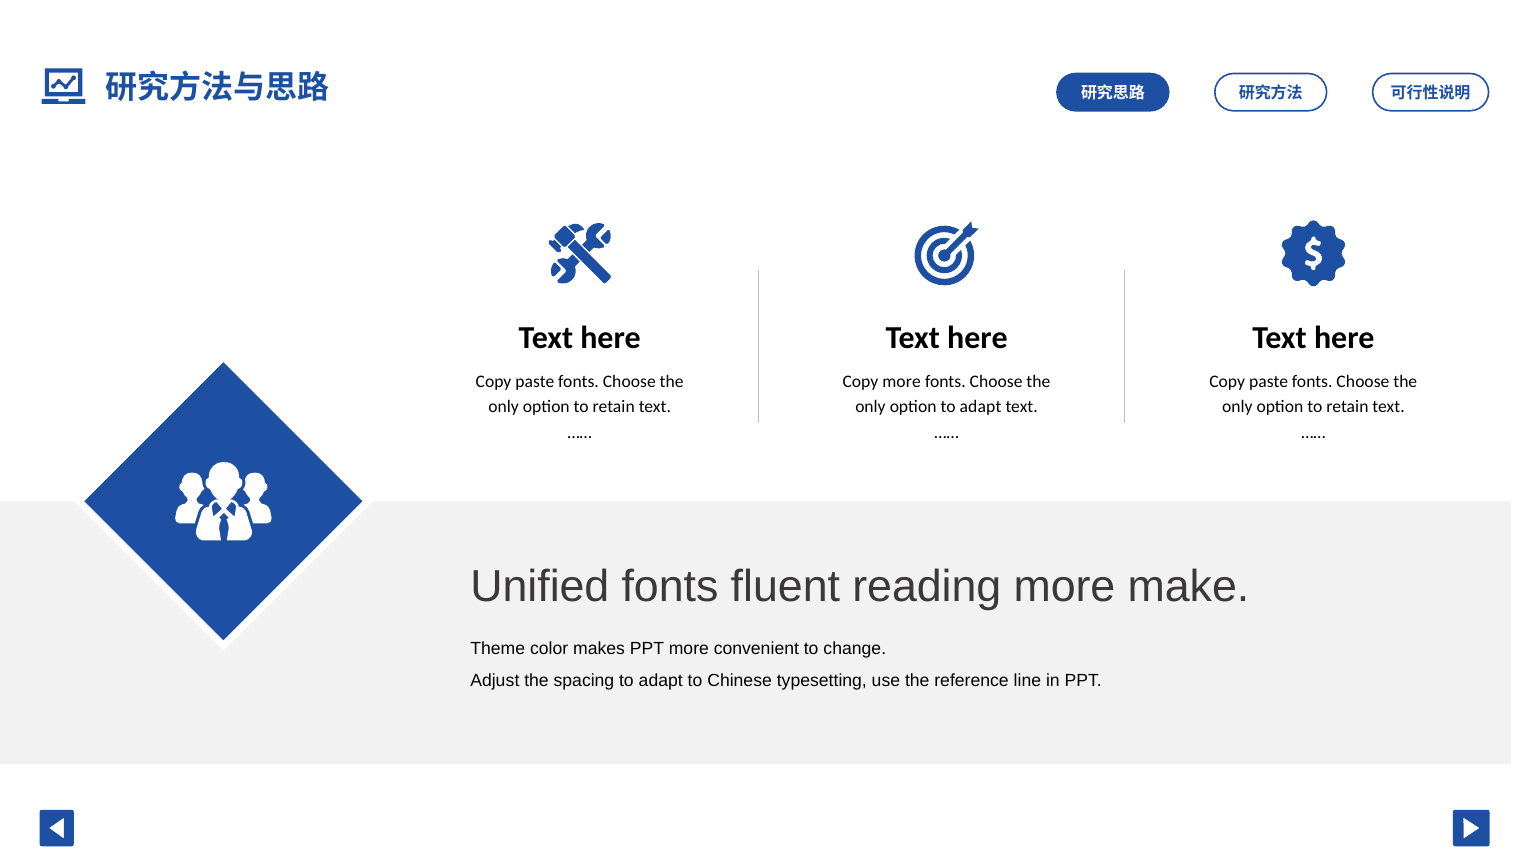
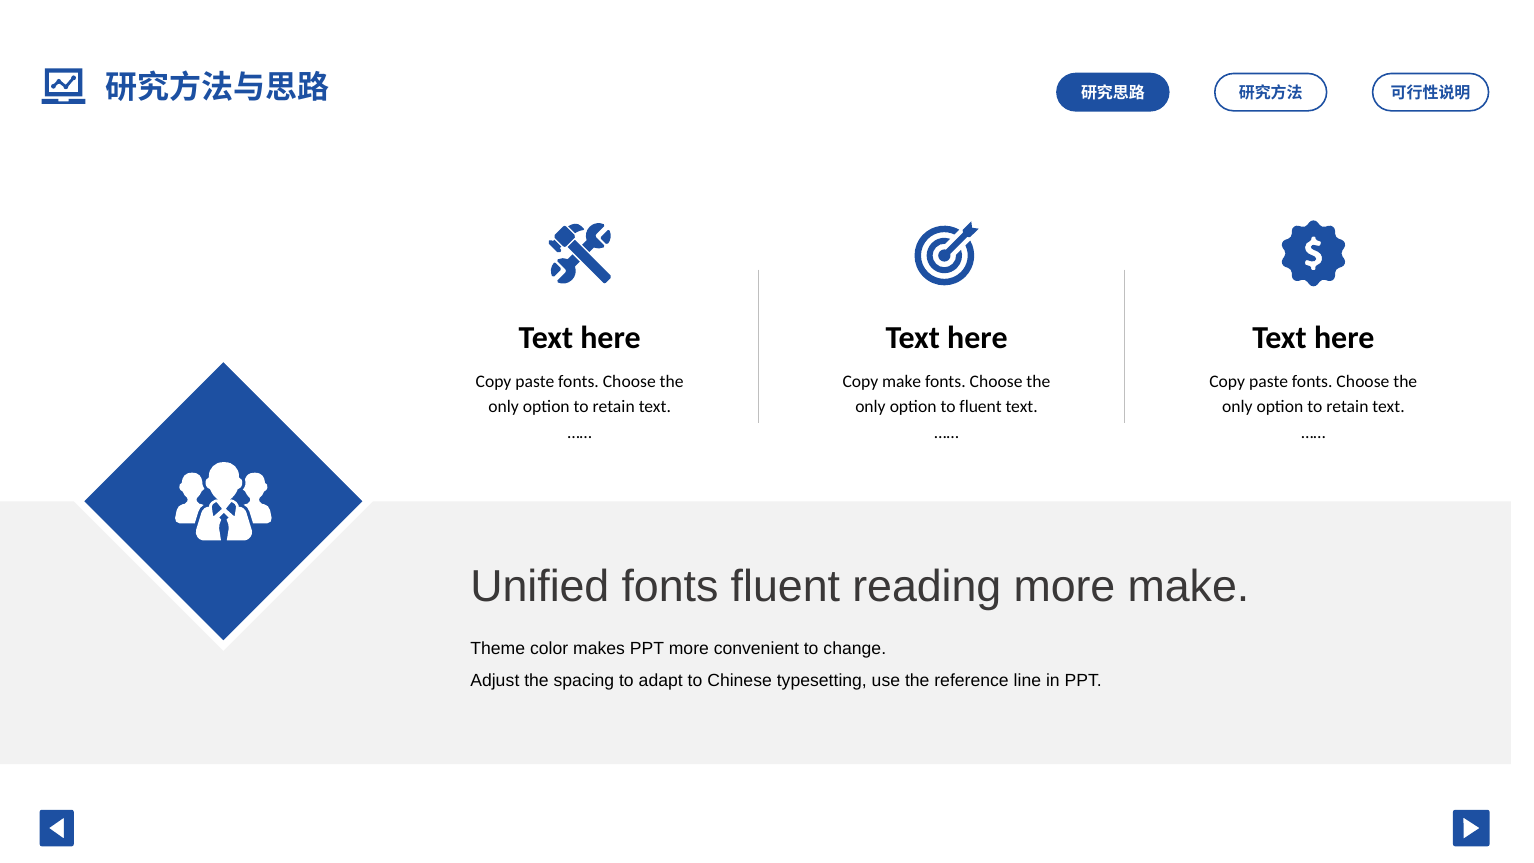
Copy more: more -> make (902, 381)
option to adapt: adapt -> fluent (981, 407)
